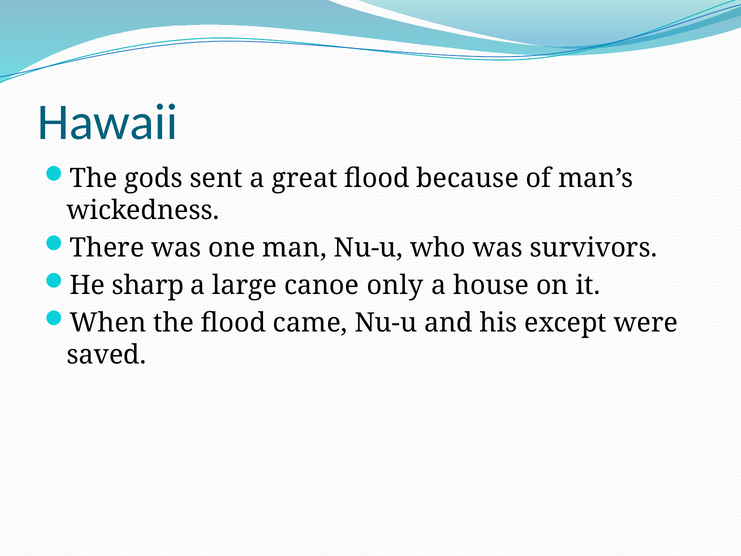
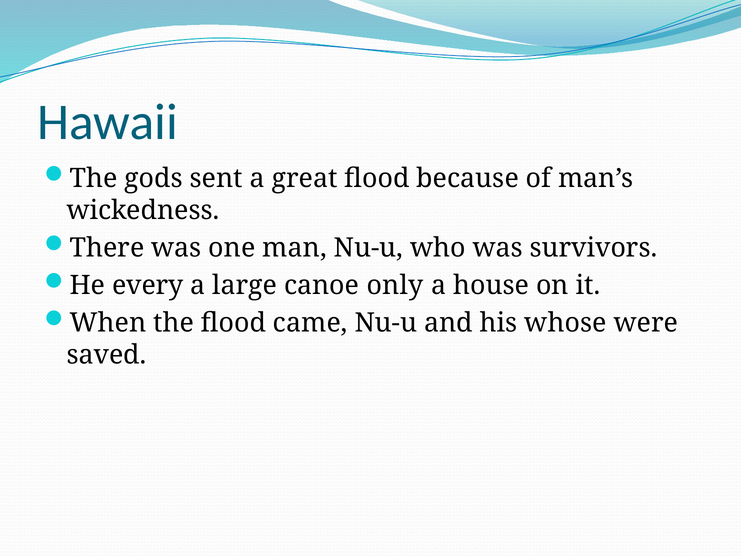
sharp: sharp -> every (148, 285)
except: except -> whose (566, 323)
